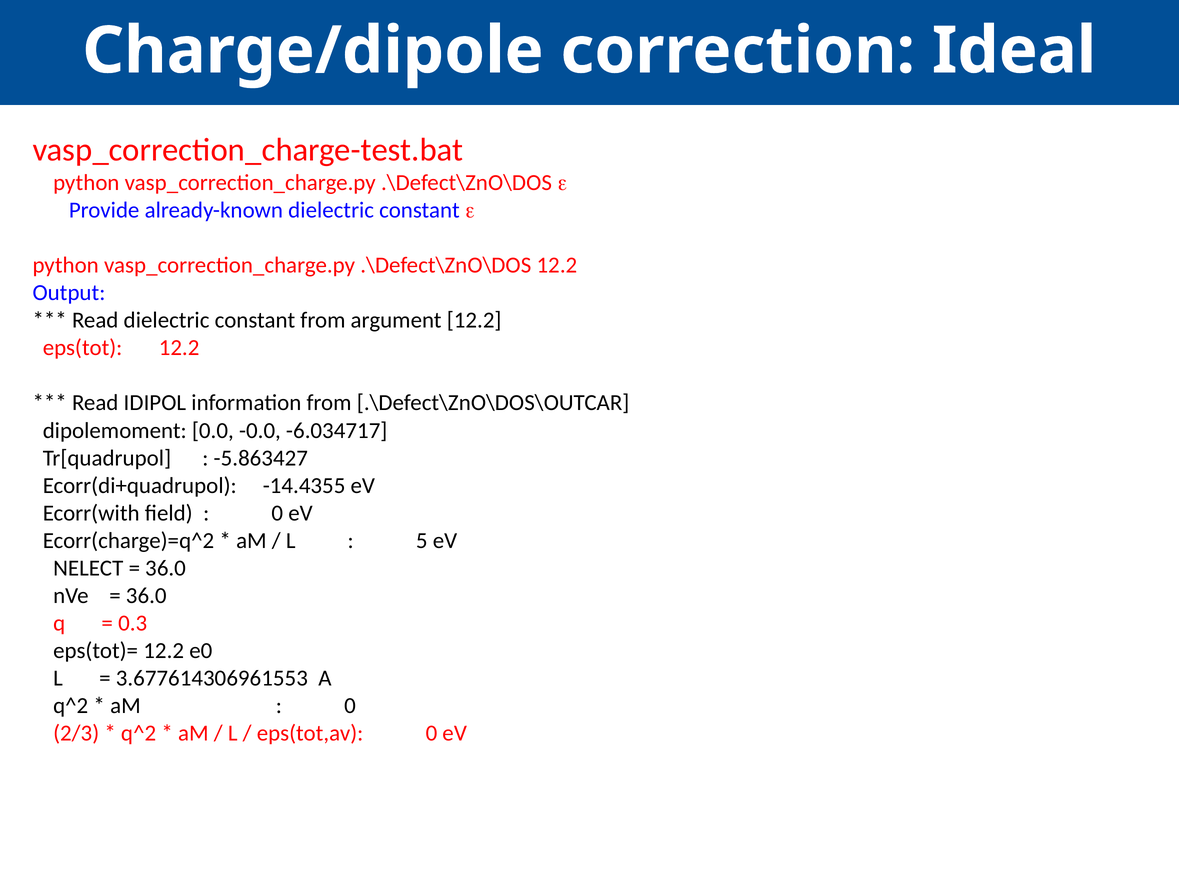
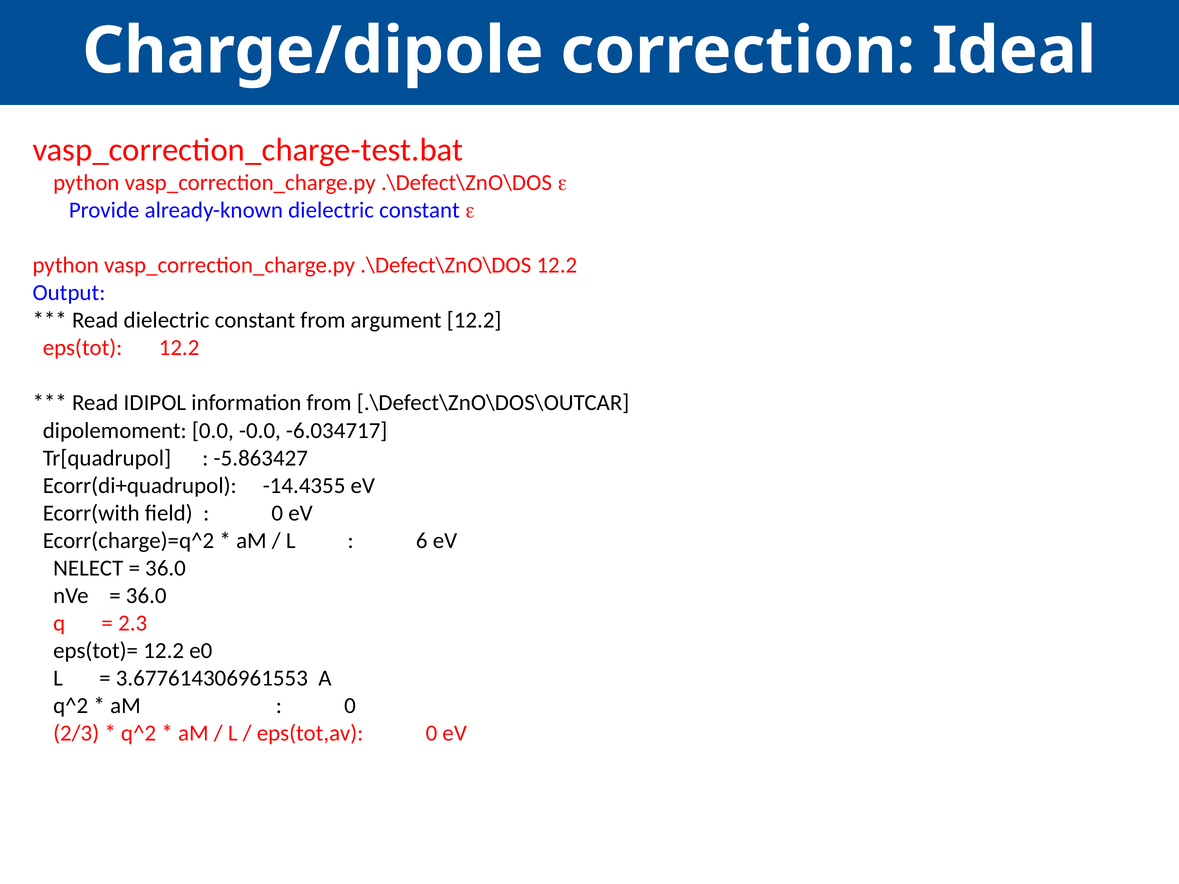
5: 5 -> 6 (422, 541)
0.3: 0.3 -> 2.3 (133, 623)
